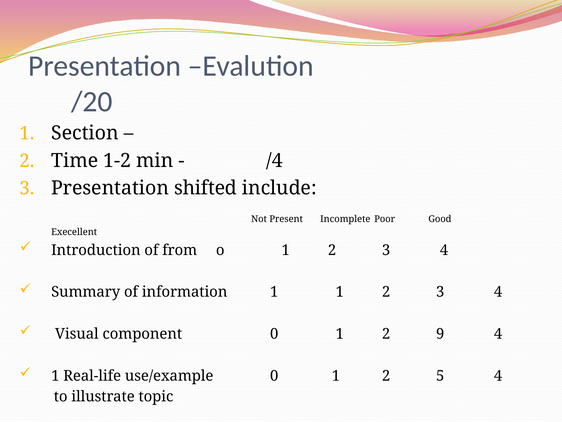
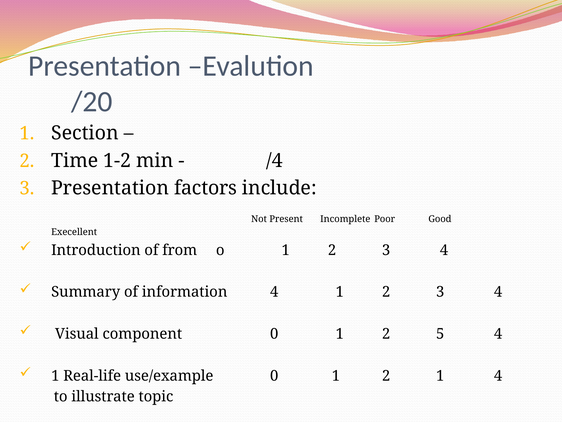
shifted: shifted -> factors (206, 188)
information 1: 1 -> 4 (274, 292)
9: 9 -> 5 (440, 334)
2 5: 5 -> 1 (440, 375)
